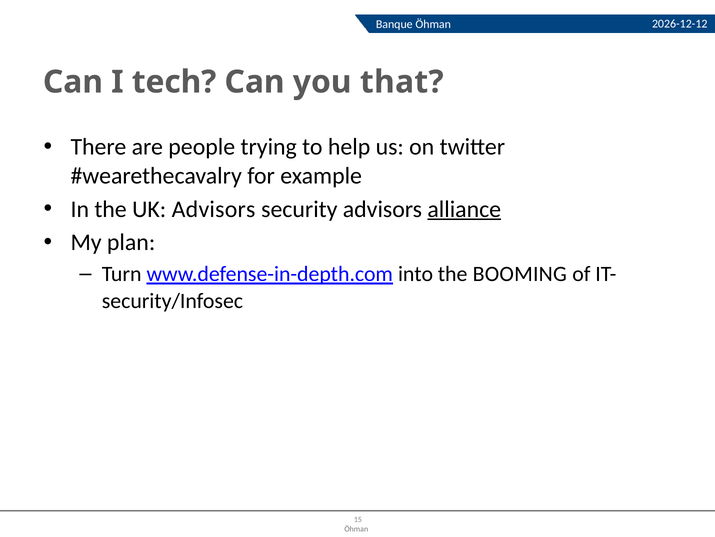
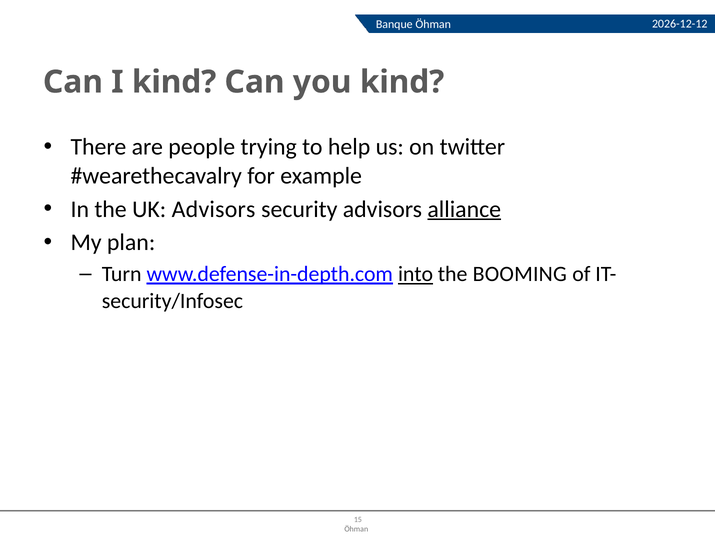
I tech: tech -> kind (174, 82)
you that: that -> kind (402, 82)
into underline: none -> present (416, 274)
